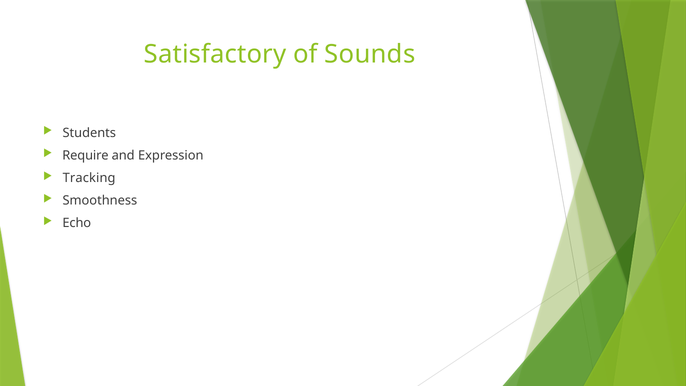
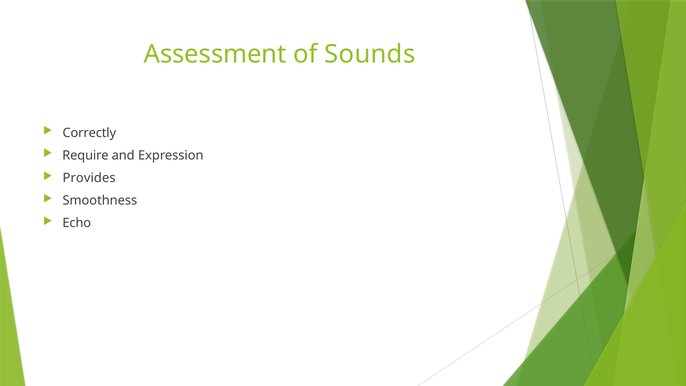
Satisfactory: Satisfactory -> Assessment (215, 54)
Students: Students -> Correctly (89, 133)
Tracking: Tracking -> Provides (89, 178)
